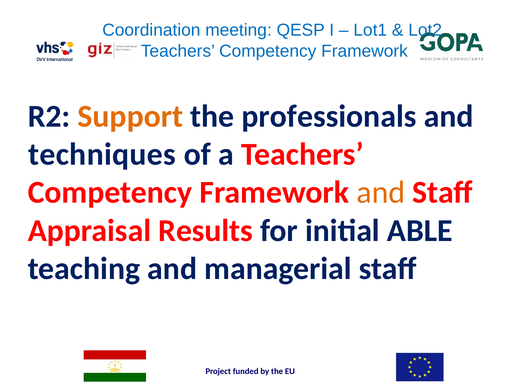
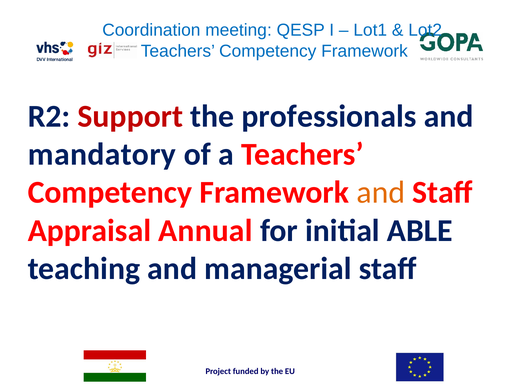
Support colour: orange -> red (130, 116)
techniques: techniques -> mandatory (102, 154)
Results: Results -> Annual (205, 231)
